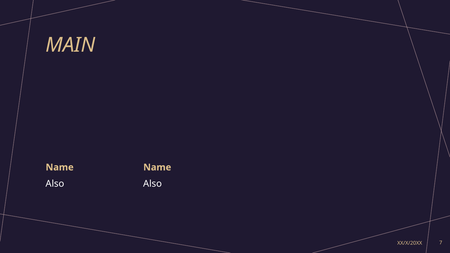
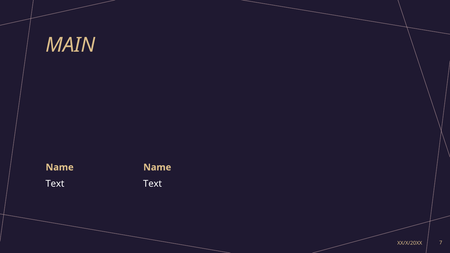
Also: Also -> Text (55, 184)
Also: Also -> Text (153, 184)
